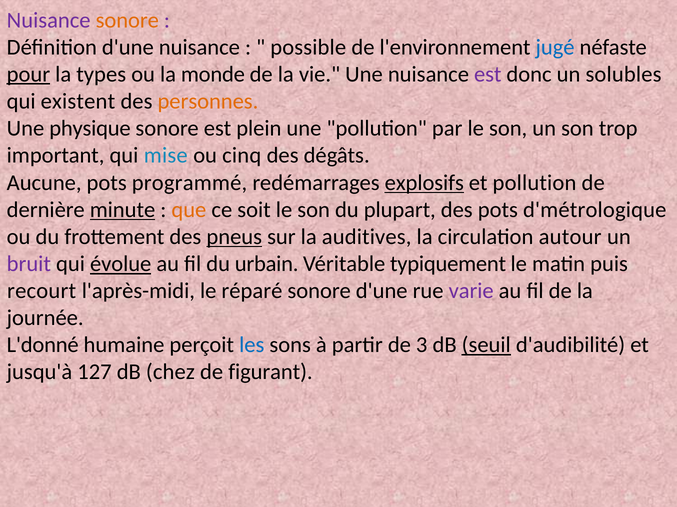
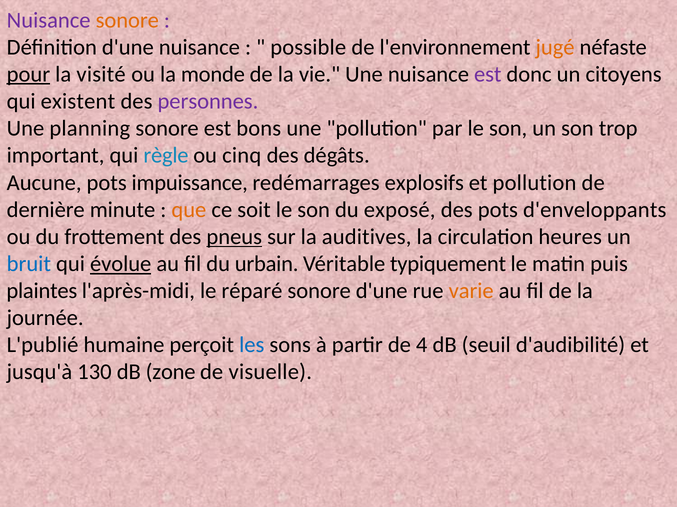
jugé colour: blue -> orange (555, 47)
types: types -> visité (101, 74)
solubles: solubles -> citoyens (624, 74)
personnes colour: orange -> purple (208, 101)
physique: physique -> planning (90, 128)
plein: plein -> bons (259, 128)
mise: mise -> règle (166, 156)
programmé: programmé -> impuissance (190, 183)
explosifs underline: present -> none (424, 183)
minute underline: present -> none (122, 210)
plupart: plupart -> exposé (400, 210)
d'métrologique: d'métrologique -> d'enveloppants (595, 210)
autour: autour -> heures (570, 237)
bruit colour: purple -> blue (29, 264)
recourt: recourt -> plaintes (42, 291)
varie colour: purple -> orange (471, 291)
L'donné: L'donné -> L'publié (43, 346)
3: 3 -> 4 (422, 346)
seuil underline: present -> none (486, 346)
127: 127 -> 130 (94, 373)
chez: chez -> zone (171, 373)
figurant: figurant -> visuelle (270, 373)
